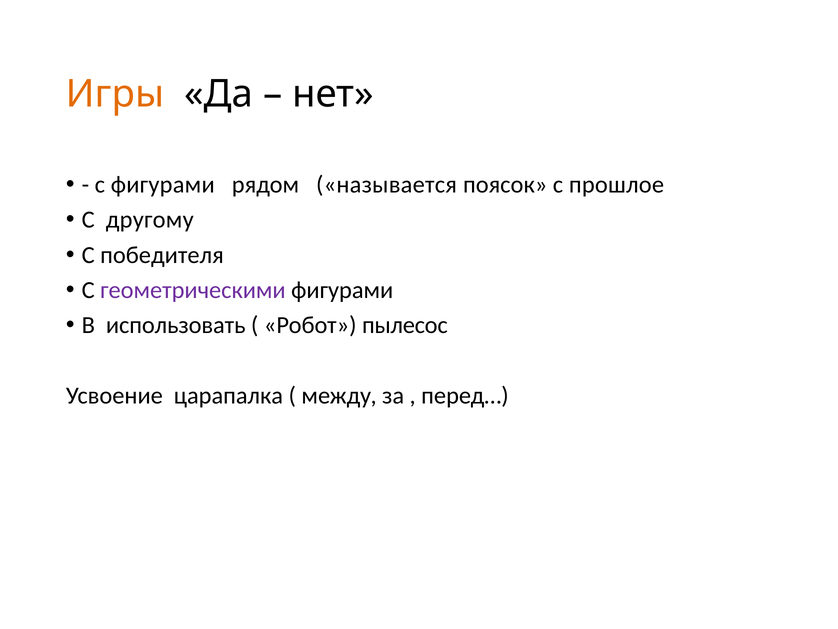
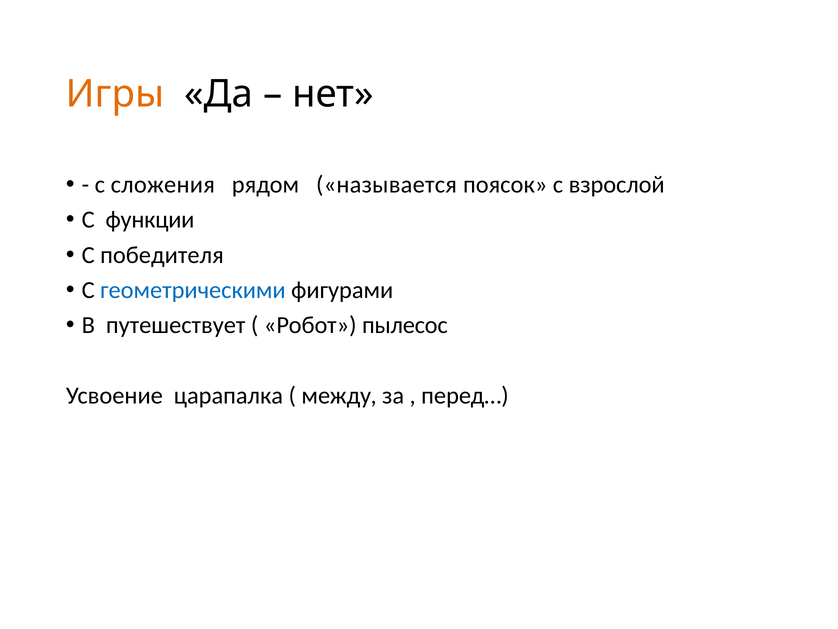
с фигурами: фигурами -> сложения (163, 185)
прошлое: прошлое -> взрослой (617, 185)
другому: другому -> функции (150, 220)
геометрическими colour: purple -> blue (193, 290)
использовать: использовать -> путешествует (176, 325)
